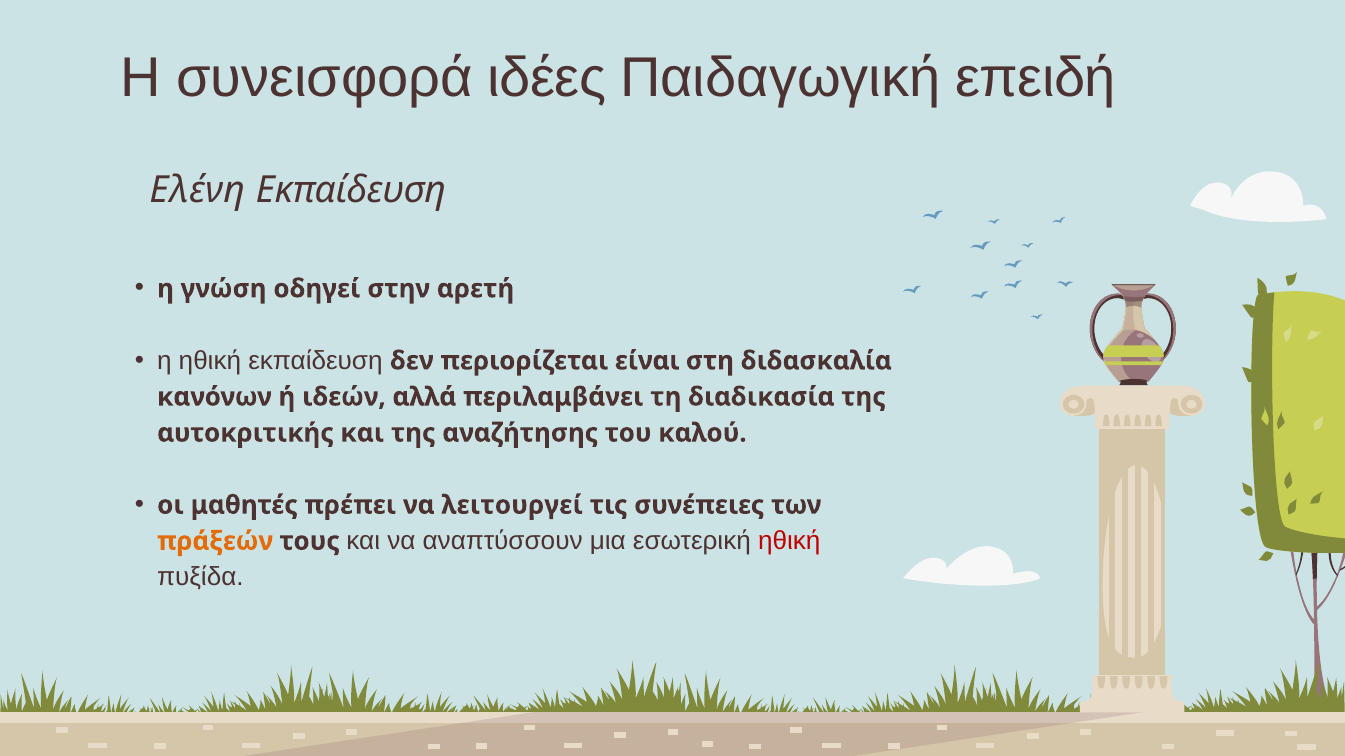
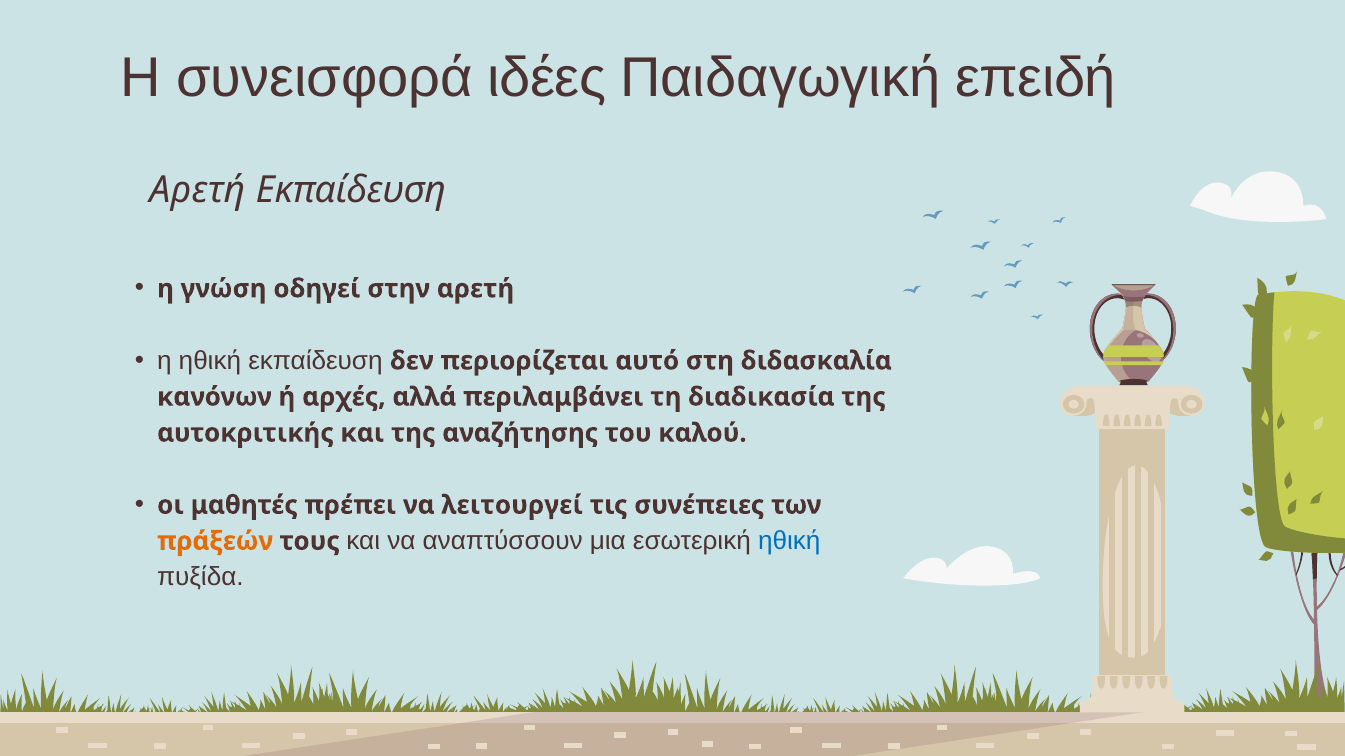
Ελένη: Ελένη -> Αρετή (197, 190)
είναι: είναι -> αυτό (647, 361)
ιδεών: ιδεών -> αρχές (344, 397)
ηθική colour: red -> blue (789, 542)
